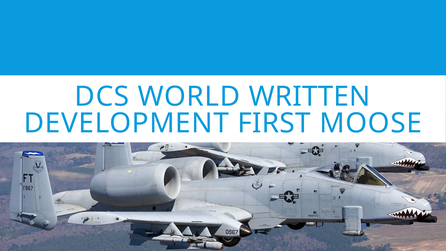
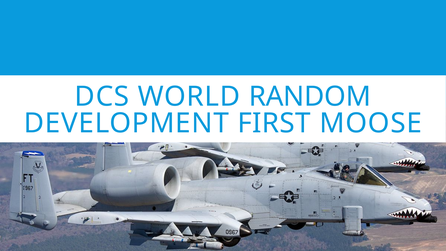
WRITTEN: WRITTEN -> RANDOM (310, 97)
